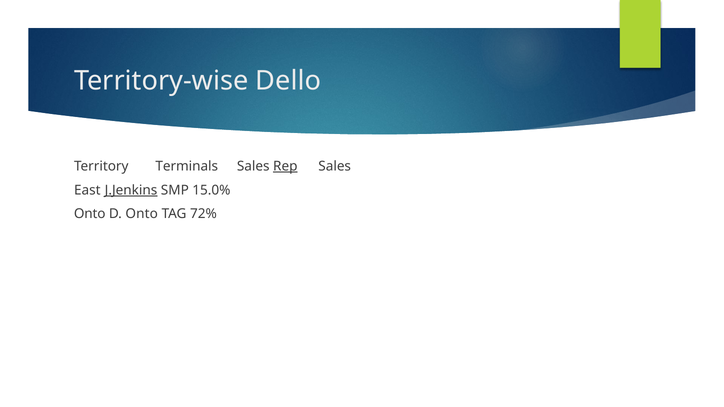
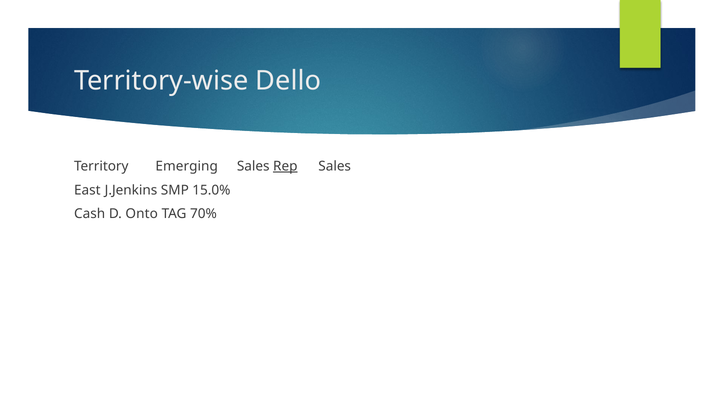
Terminals: Terminals -> Emerging (187, 166)
J.Jenkins underline: present -> none (131, 190)
Onto: Onto -> Cash (90, 214)
72%: 72% -> 70% (203, 214)
